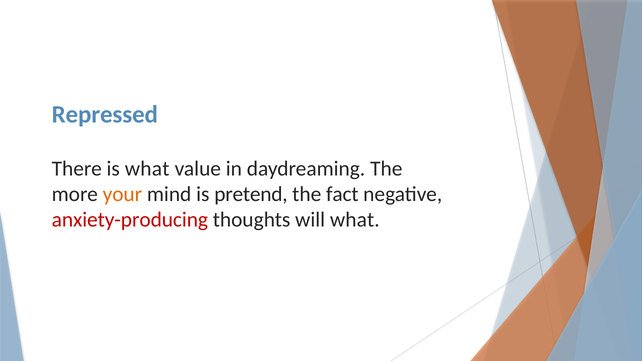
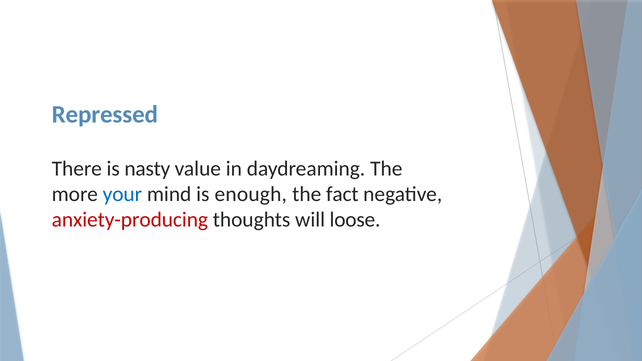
is what: what -> nasty (147, 169)
your colour: orange -> blue (122, 194)
pretend: pretend -> enough (251, 194)
will what: what -> loose (355, 220)
